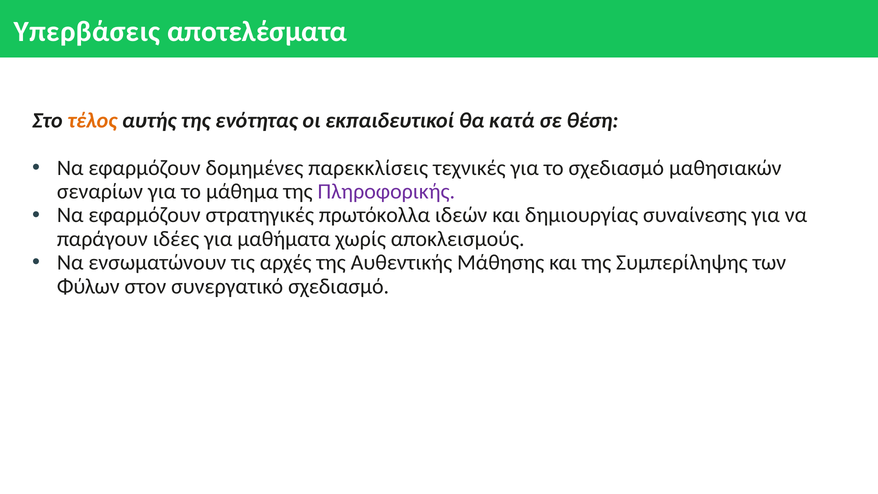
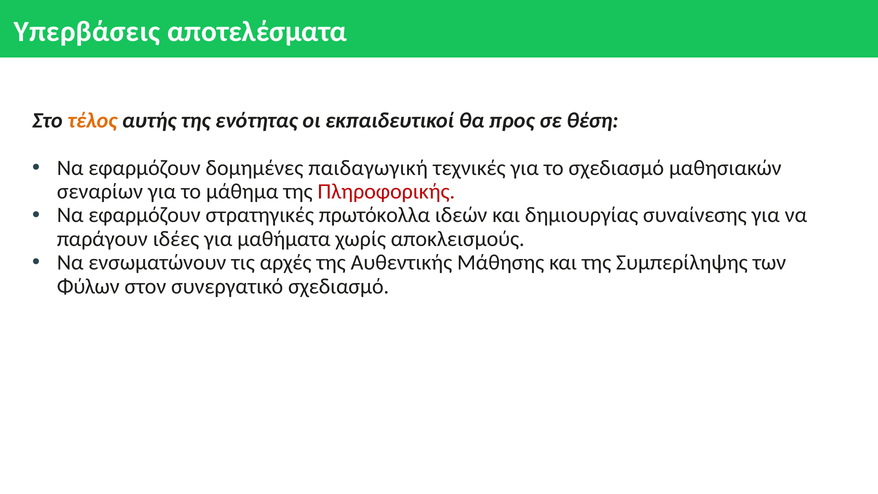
κατά: κατά -> προς (512, 120)
παρεκκλίσεις: παρεκκλίσεις -> παιδαγωγική (368, 168)
Πληροφορικής colour: purple -> red (386, 191)
